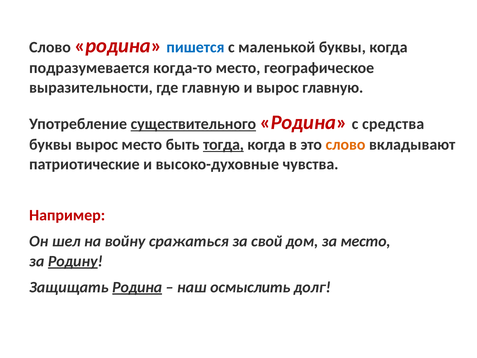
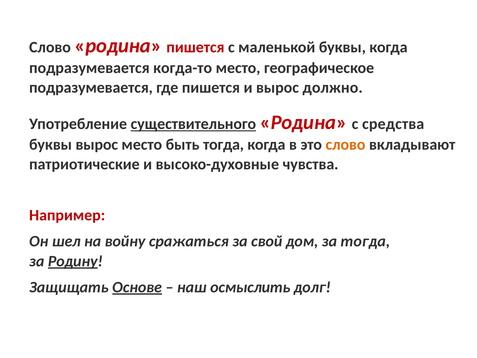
пишется colour: blue -> red (195, 47)
выразительности: выразительности -> подразумевается (91, 88)
где главную: главную -> пишется (211, 88)
вырос главную: главную -> должно (333, 88)
тогда underline: present -> none (223, 144)
за место: место -> тогда (365, 241)
Защищать Родина: Родина -> Основе (137, 287)
